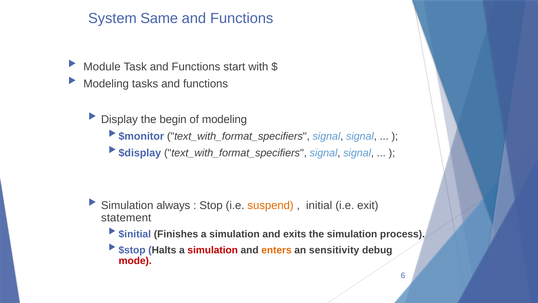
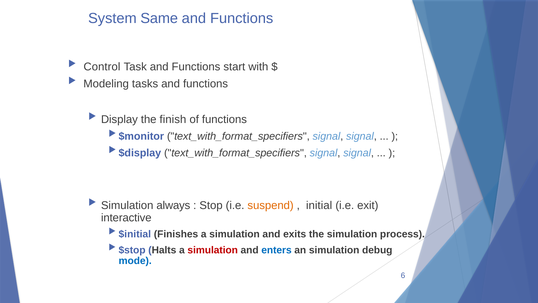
Module: Module -> Control (102, 67)
begin: begin -> finish (173, 119)
of modeling: modeling -> functions (224, 119)
statement: statement -> interactive (126, 217)
enters colour: orange -> blue (276, 250)
an sensitivity: sensitivity -> simulation (334, 250)
mode colour: red -> blue (135, 261)
